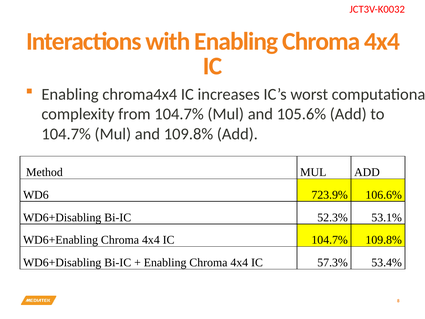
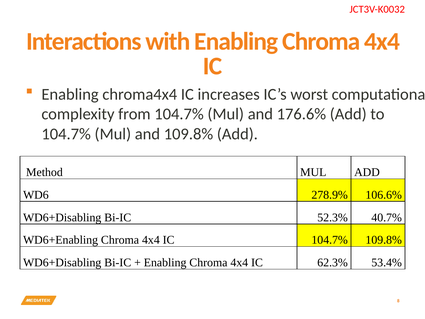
105.6%: 105.6% -> 176.6% (301, 114)
723.9%: 723.9% -> 278.9% (330, 195)
53.1%: 53.1% -> 40.7% (387, 217)
57.3%: 57.3% -> 62.3% (333, 262)
